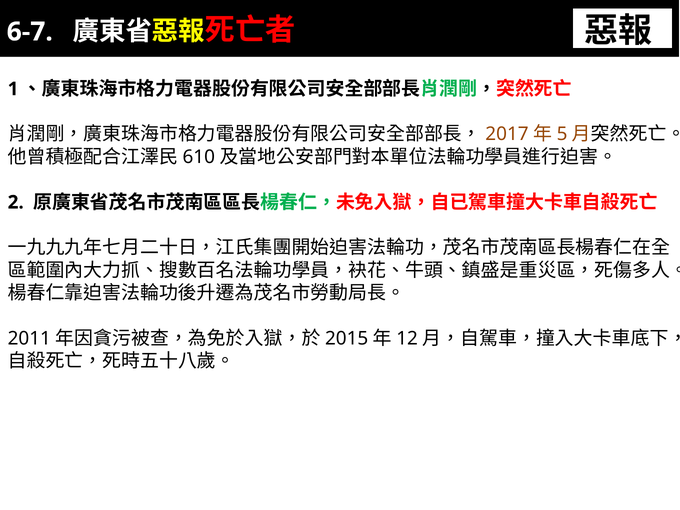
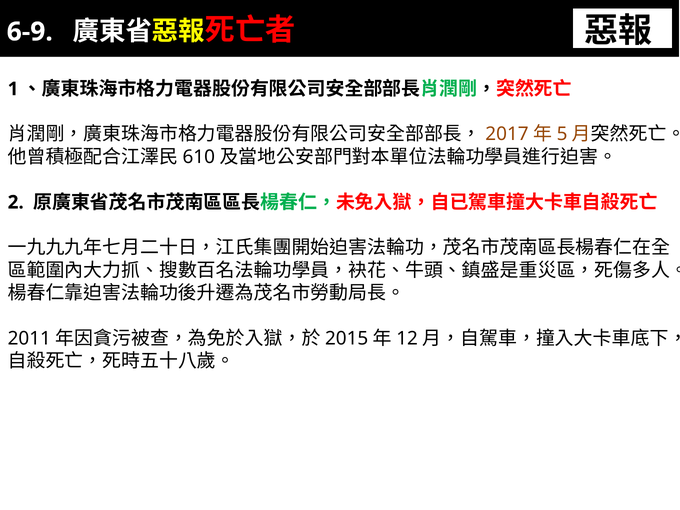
6-7: 6-7 -> 6-9 (30, 32)
